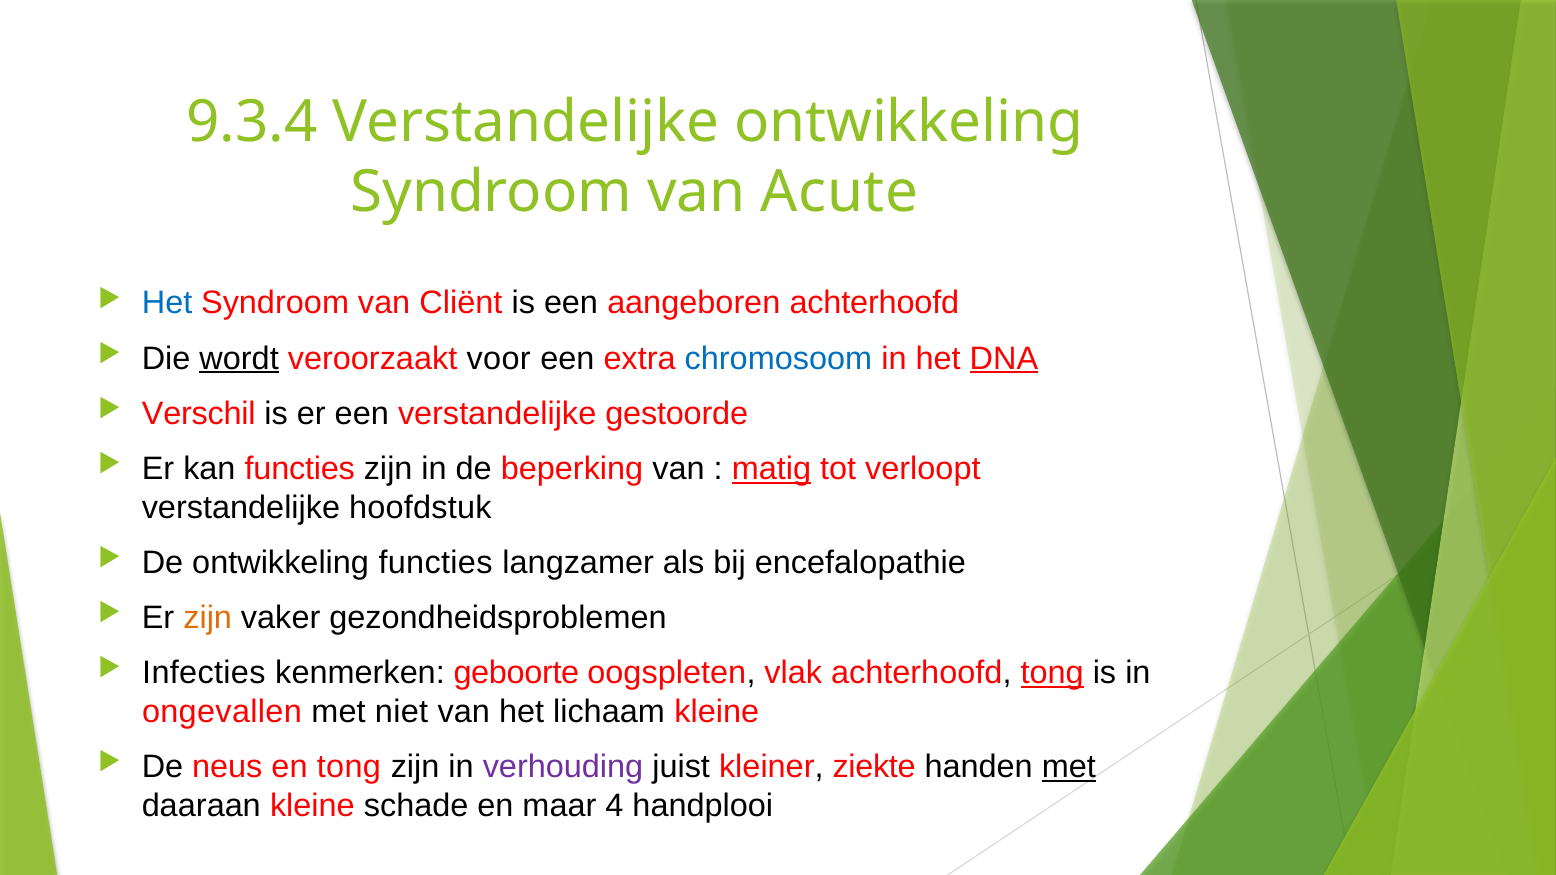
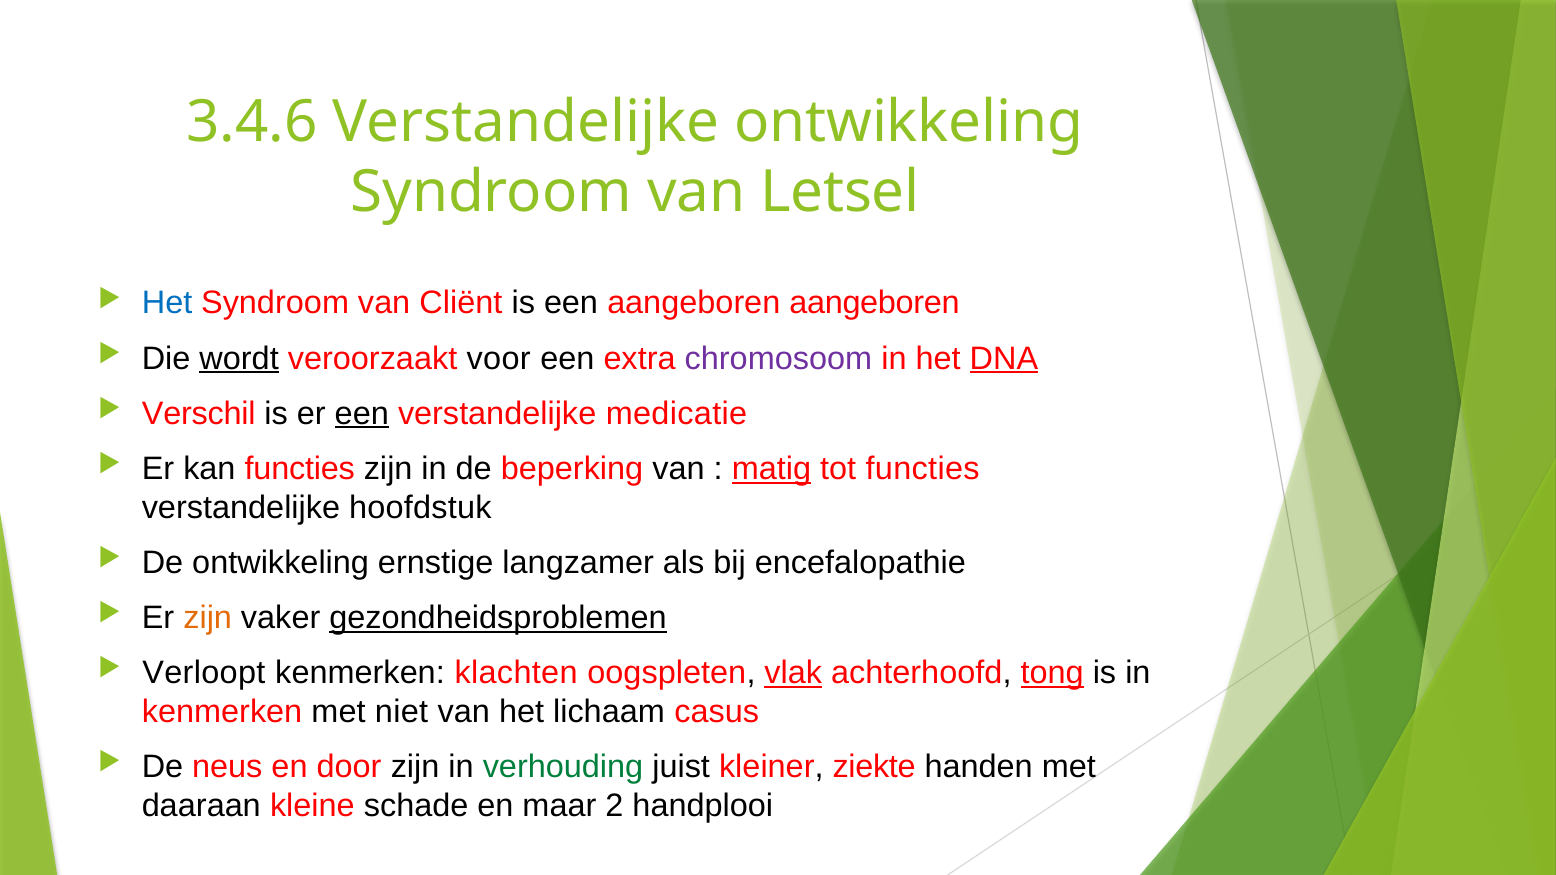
9.3.4: 9.3.4 -> 3.4.6 (252, 123)
Acute: Acute -> Letsel (840, 193)
aangeboren achterhoofd: achterhoofd -> aangeboren (874, 303)
chromosoom colour: blue -> purple (778, 358)
een underline: none -> present (362, 414)
gestoorde: gestoorde -> medicatie (676, 414)
tot verloopt: verloopt -> functies (923, 469)
ontwikkeling functies: functies -> ernstige (436, 563)
gezondheidsproblemen underline: none -> present (498, 618)
Infecties: Infecties -> Verloopt (204, 673)
geboorte: geboorte -> klachten (516, 673)
vlak underline: none -> present (793, 673)
ongevallen: ongevallen -> kenmerken (222, 712)
lichaam kleine: kleine -> casus (717, 712)
en tong: tong -> door (349, 767)
verhouding colour: purple -> green (563, 767)
met underline: present -> none (1069, 767)
4: 4 -> 2 (614, 806)
